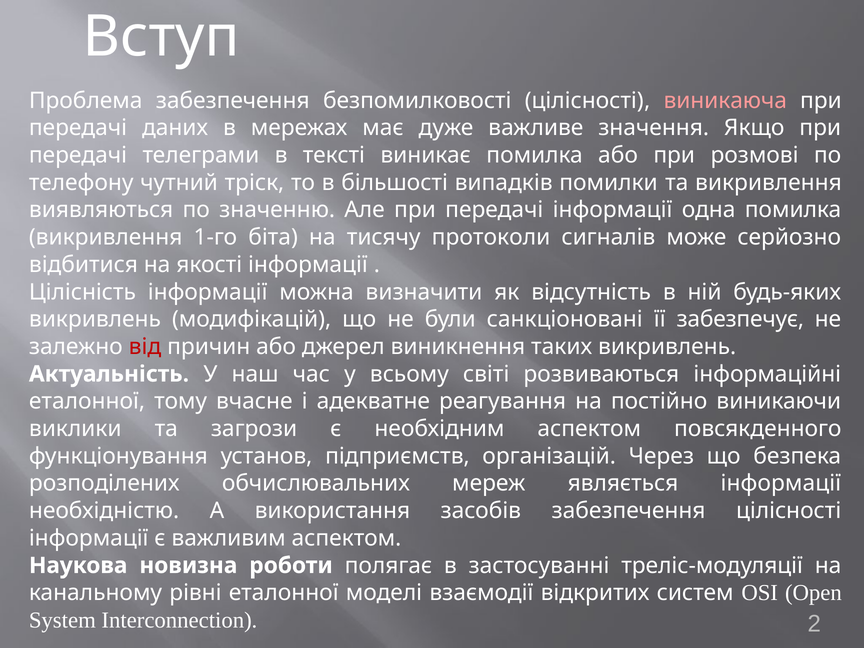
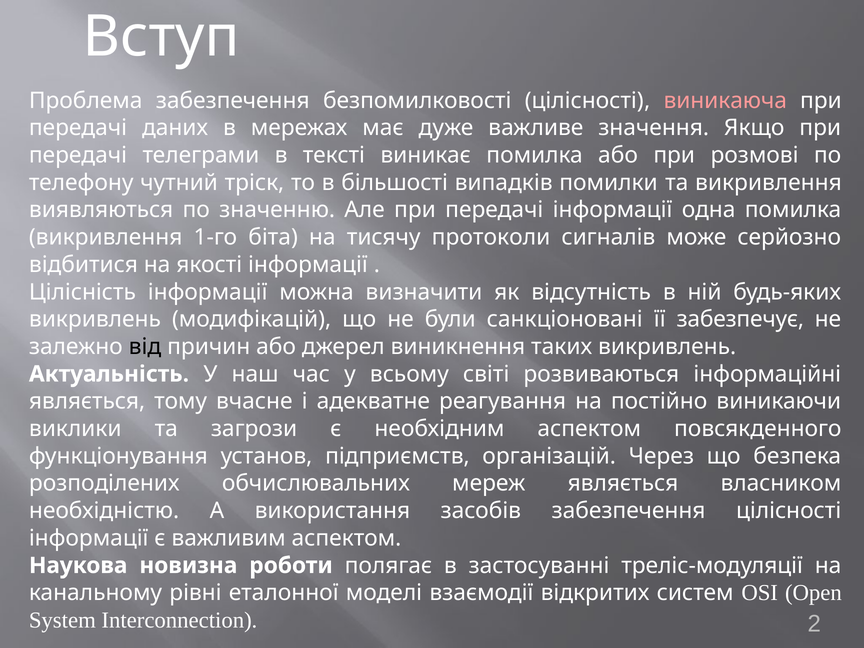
від colour: red -> black (145, 347)
еталонної: еталонної -> являється (87, 401)
являється інформації: інформації -> власником (781, 483)
